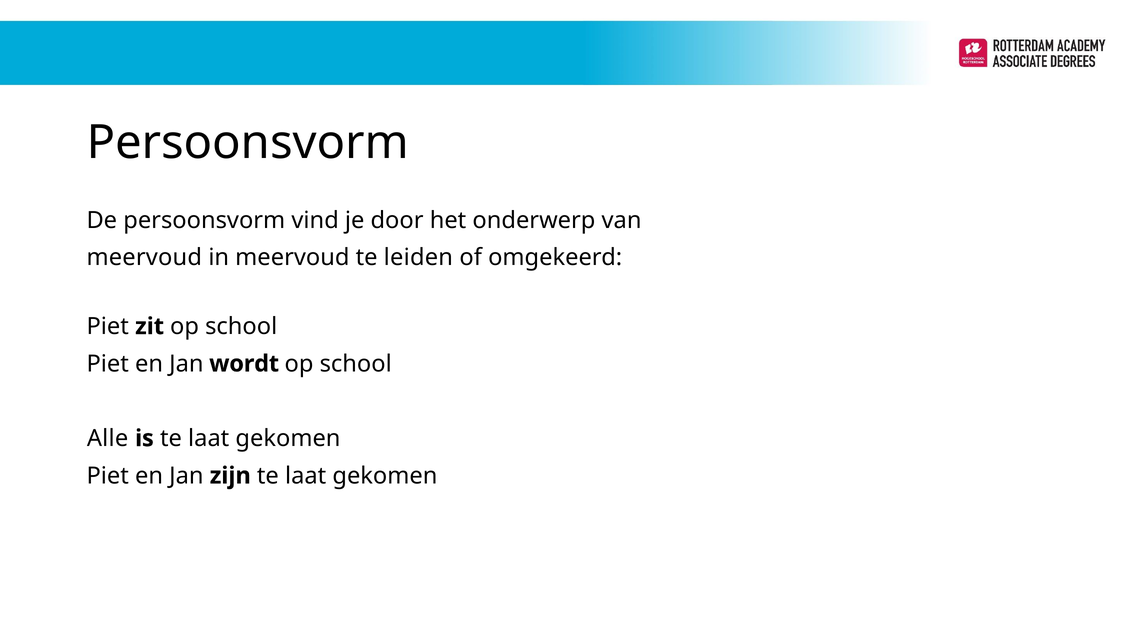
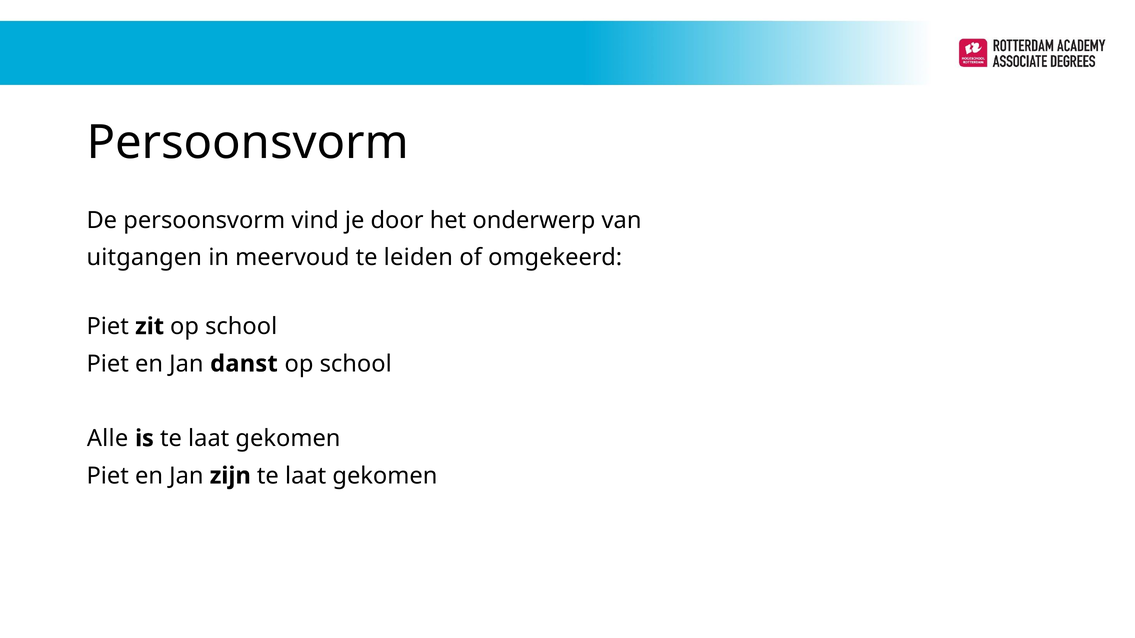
meervoud: meervoud -> uitgangen (144, 258)
wordt: wordt -> danst (244, 364)
